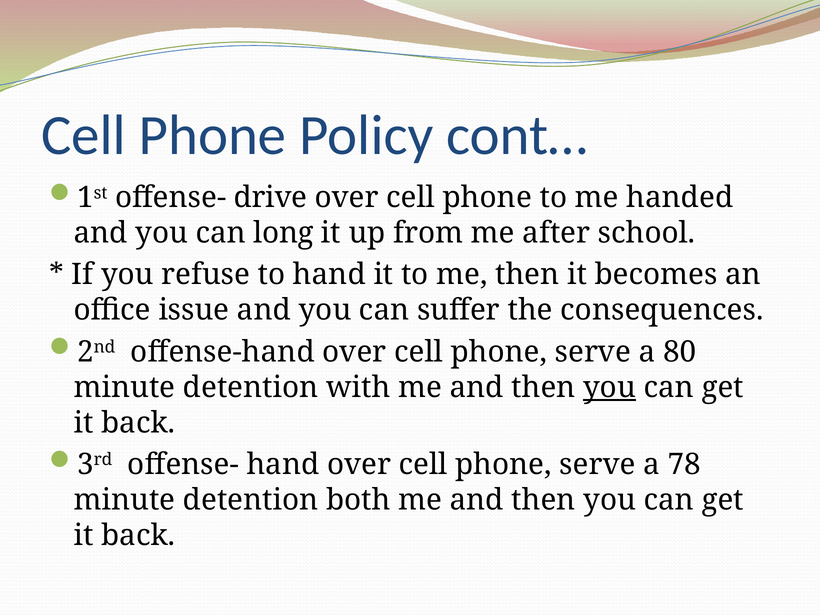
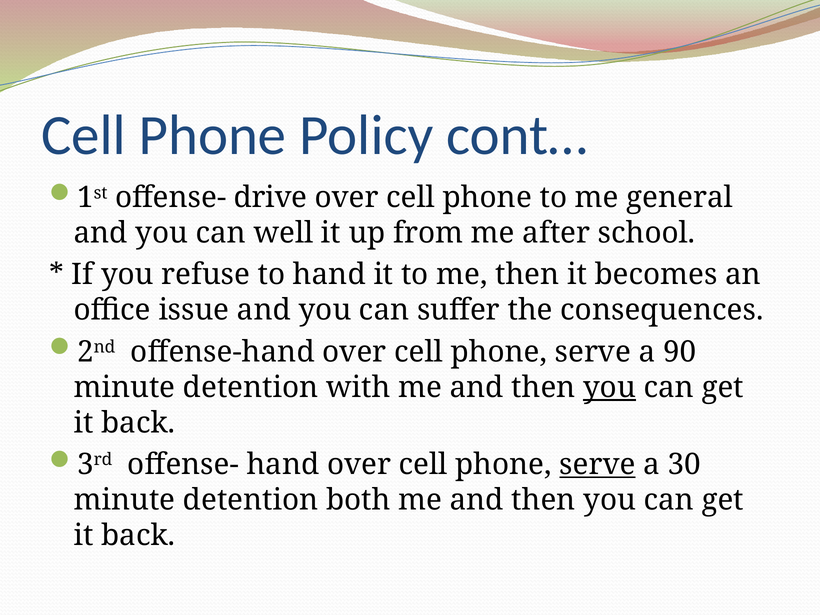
handed: handed -> general (680, 197)
long: long -> well (284, 233)
80: 80 -> 90 (680, 352)
serve underline: none -> present (598, 464)
78: 78 -> 30 (684, 464)
